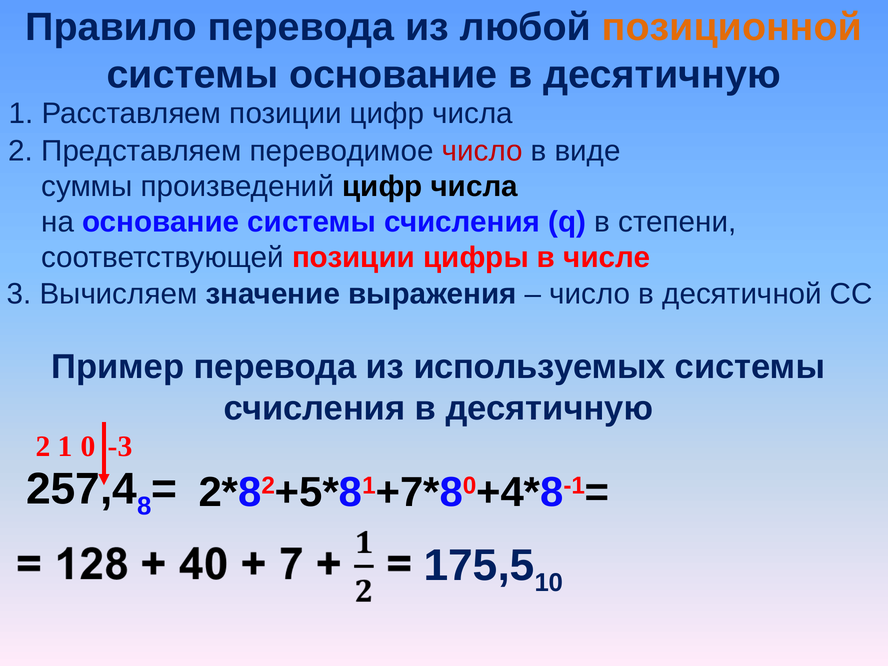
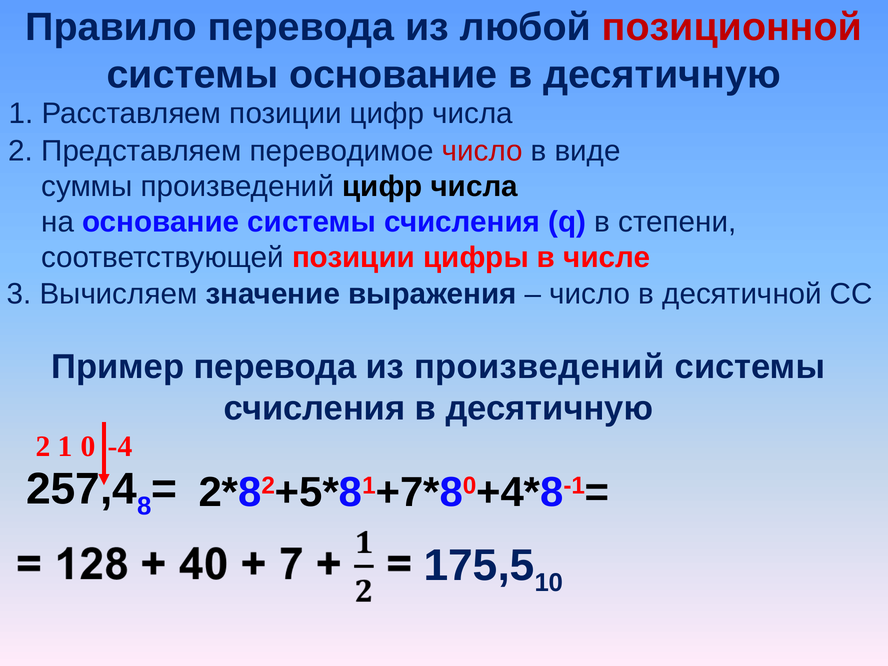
позиционной colour: orange -> red (732, 27)
из используемых: используемых -> произведений (539, 367)
-3: -3 -> -4 (120, 446)
